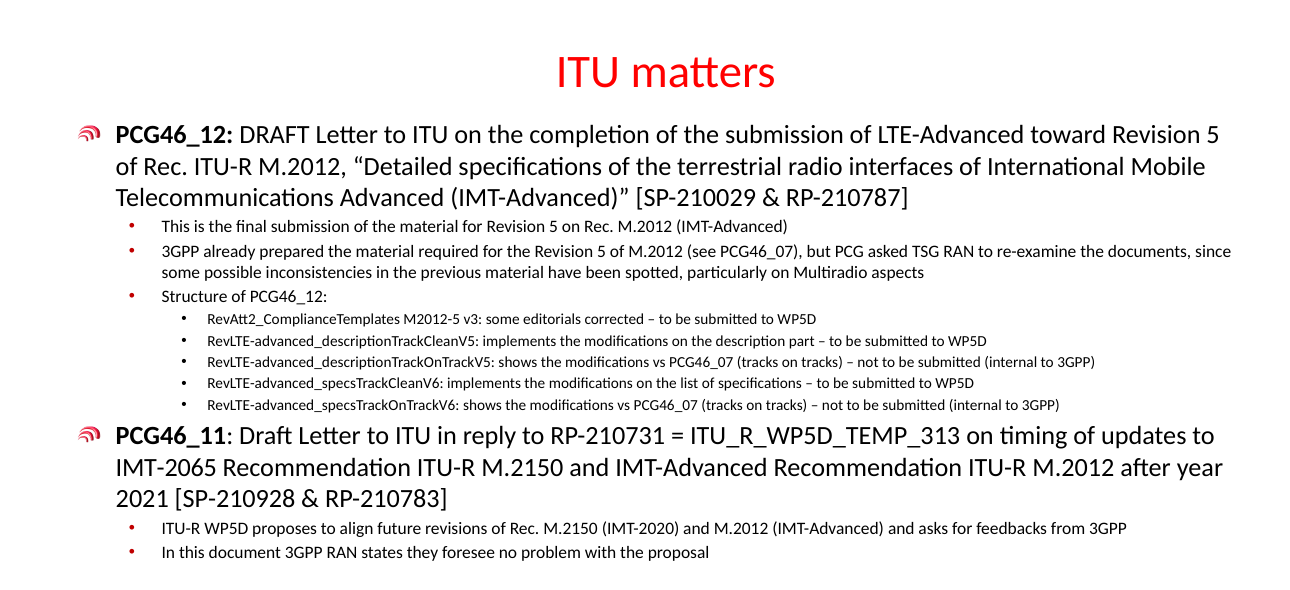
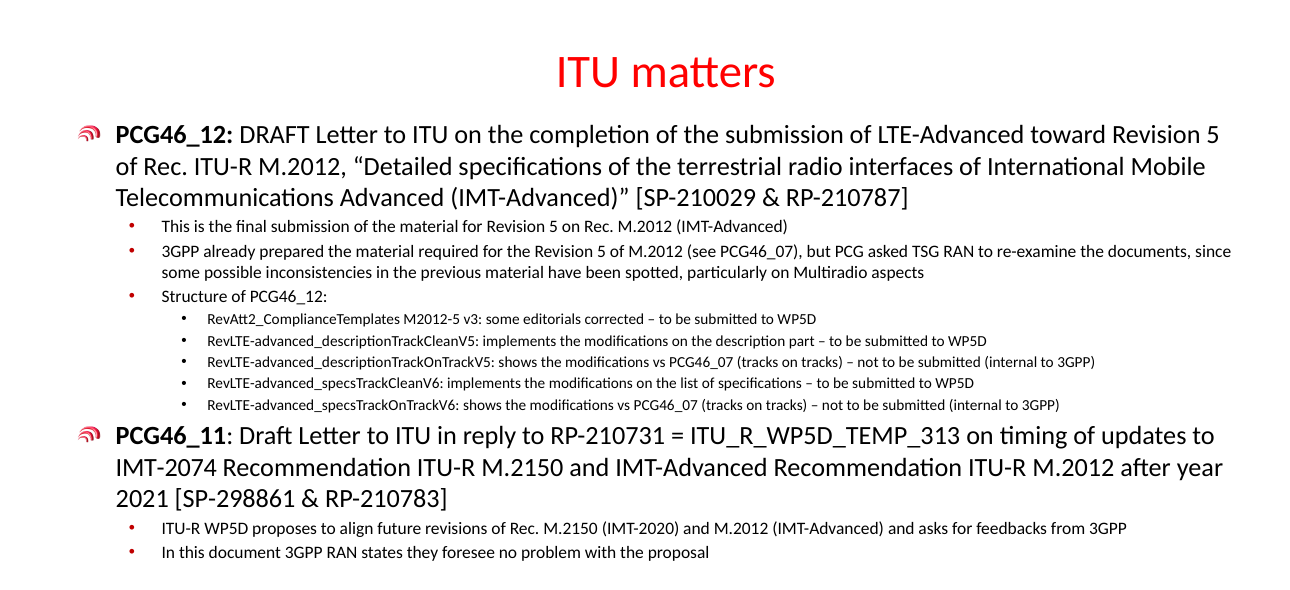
IMT-2065: IMT-2065 -> IMT-2074 (166, 468)
SP-210928: SP-210928 -> SP-298861 (235, 499)
